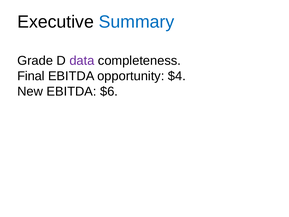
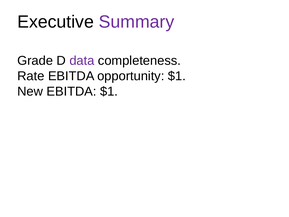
Summary colour: blue -> purple (136, 22)
Final: Final -> Rate (31, 76)
opportunity $4: $4 -> $1 (177, 76)
EBITDA $6: $6 -> $1 (109, 91)
